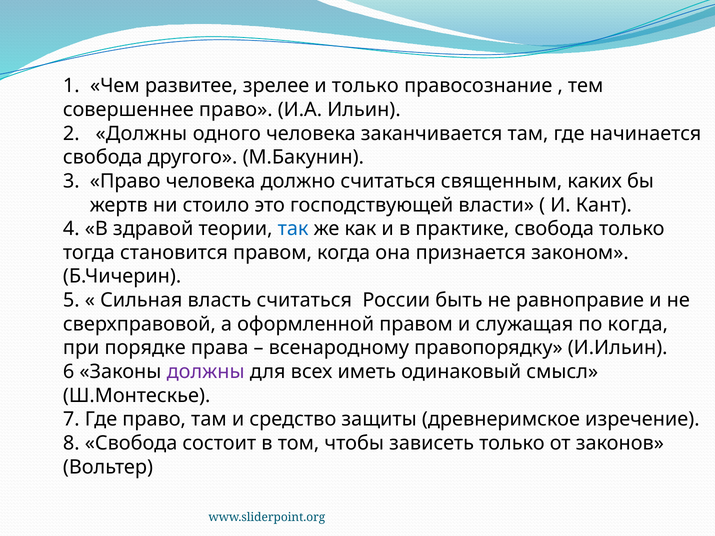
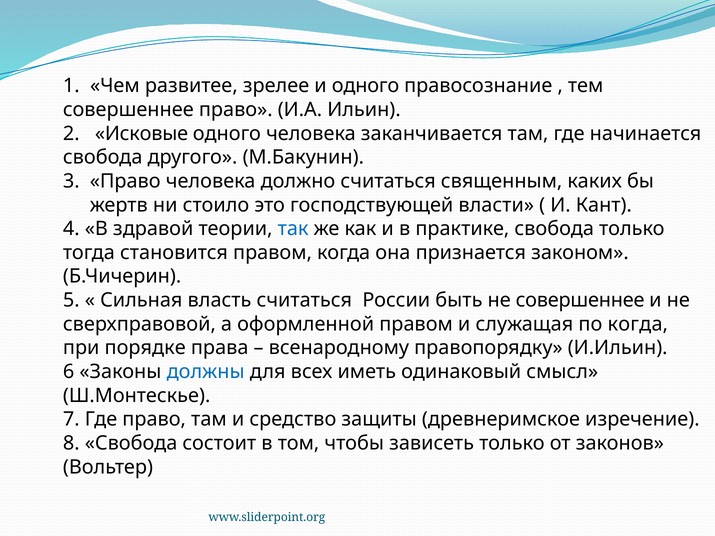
и только: только -> одного (366, 86)
2 Должны: Должны -> Исковые (142, 134)
не равноправие: равноправие -> совершеннее (580, 300)
должны colour: purple -> blue (206, 372)
